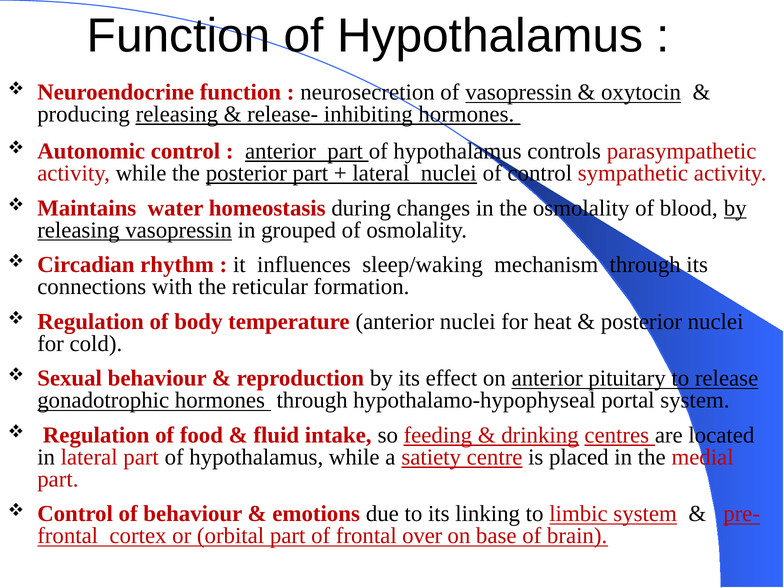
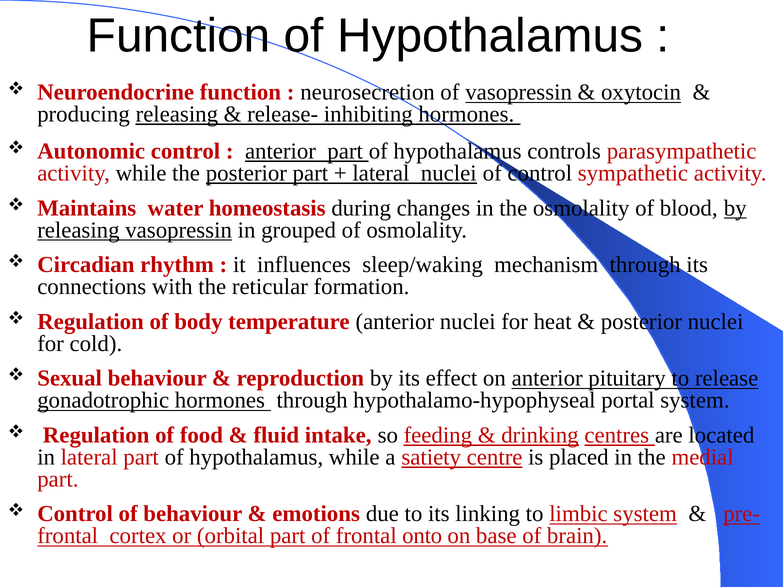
over: over -> onto (422, 536)
